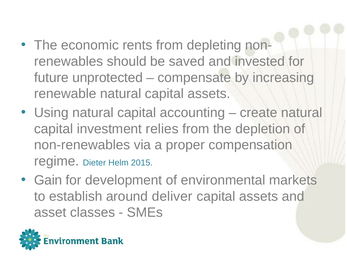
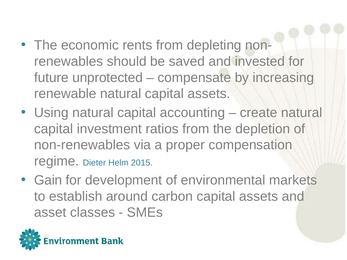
relies: relies -> ratios (162, 129)
deliver: deliver -> carbon (172, 196)
